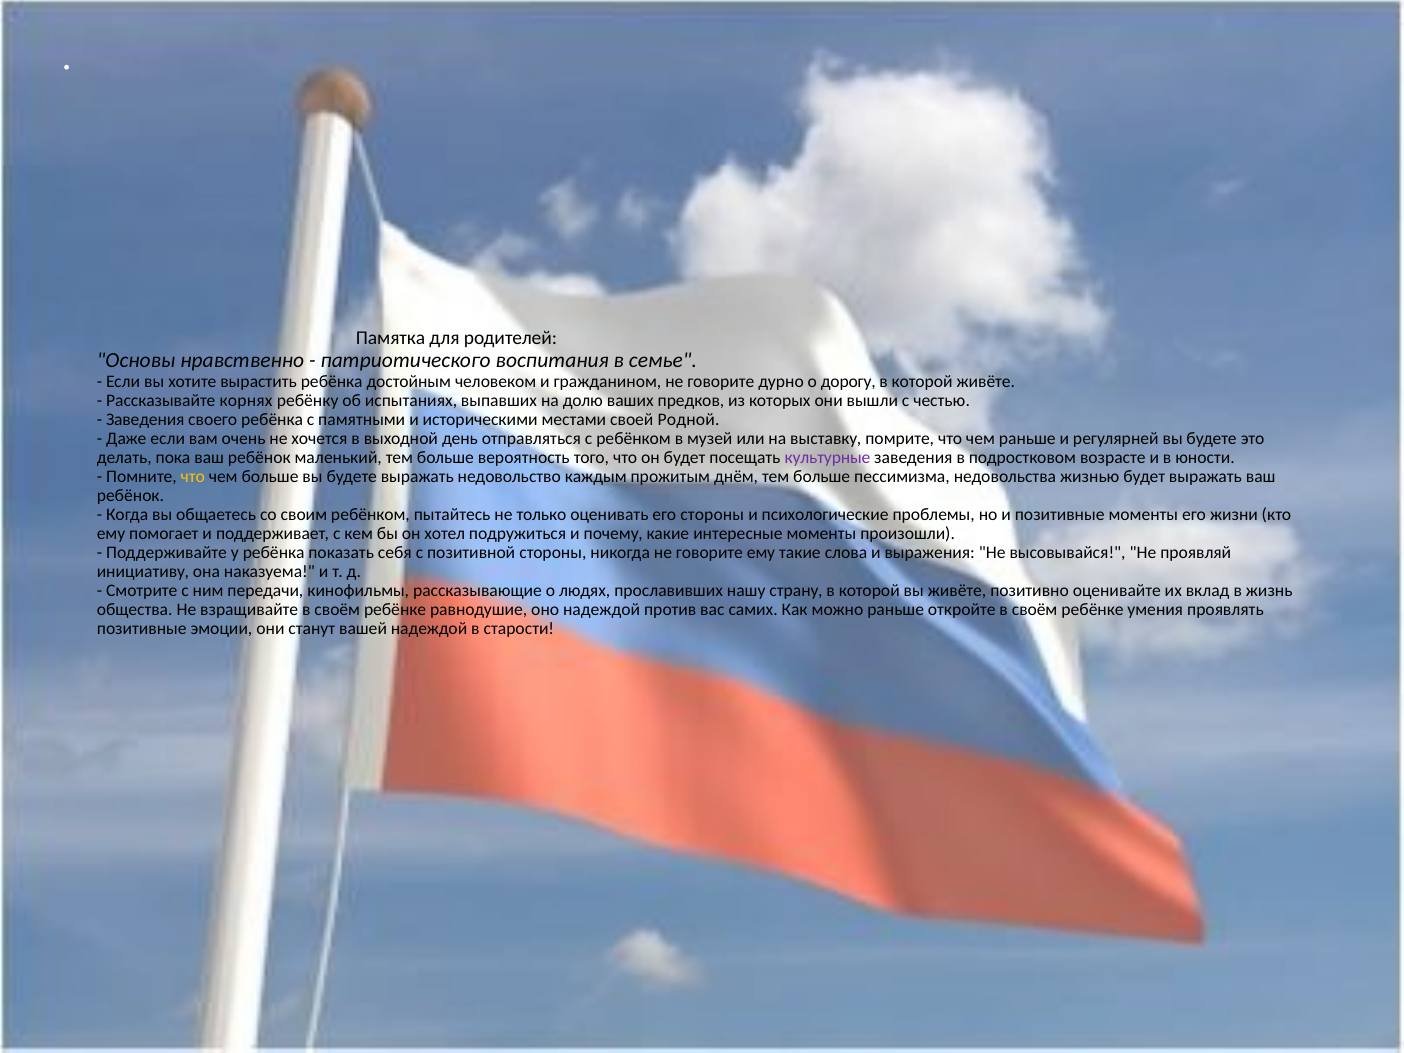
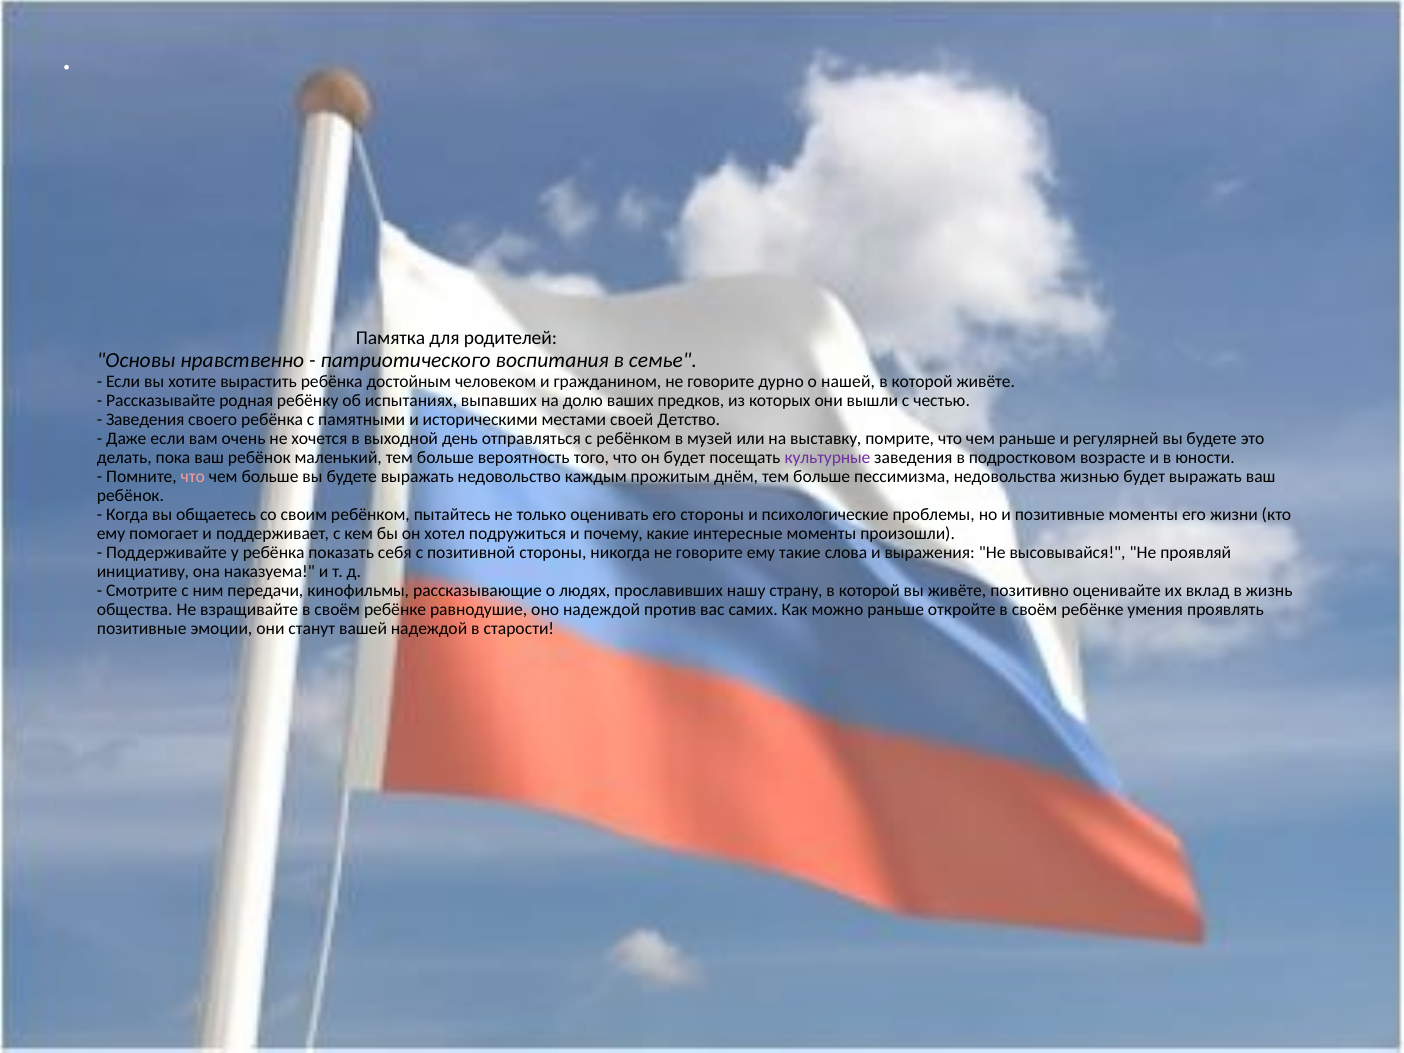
дорогу: дорогу -> нашей (848, 381)
корнях: корнях -> родная (246, 400)
Родной: Родной -> Детство (689, 419)
что colour: yellow -> pink (193, 476)
